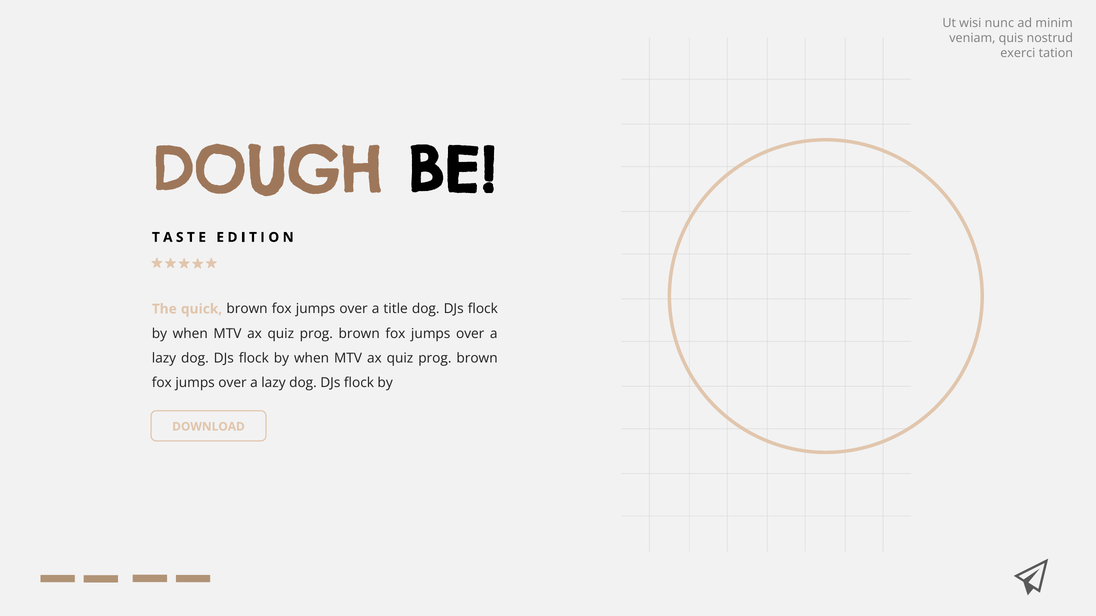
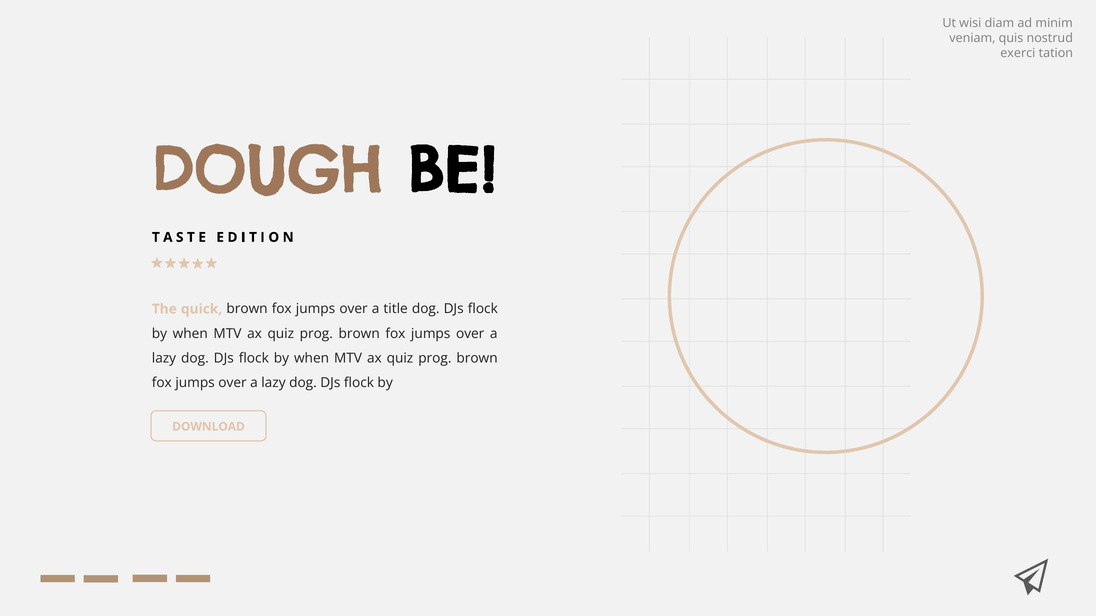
nunc: nunc -> diam (999, 23)
